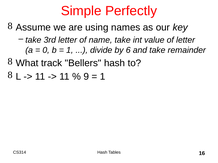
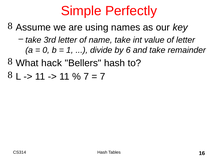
track: track -> hack (52, 63)
9: 9 -> 7 (86, 77)
1: 1 -> 7 (103, 77)
